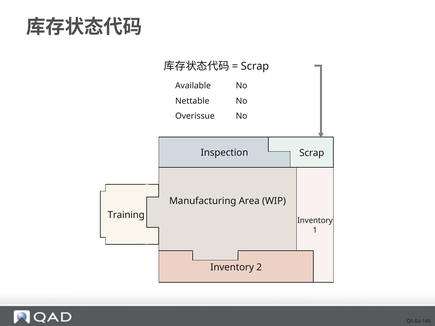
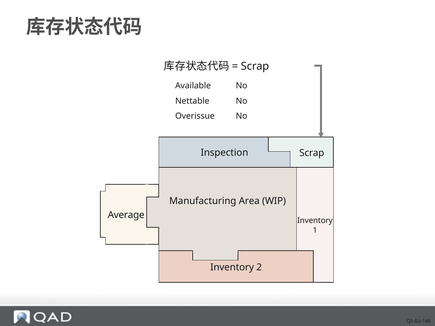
Training: Training -> Average (126, 215)
